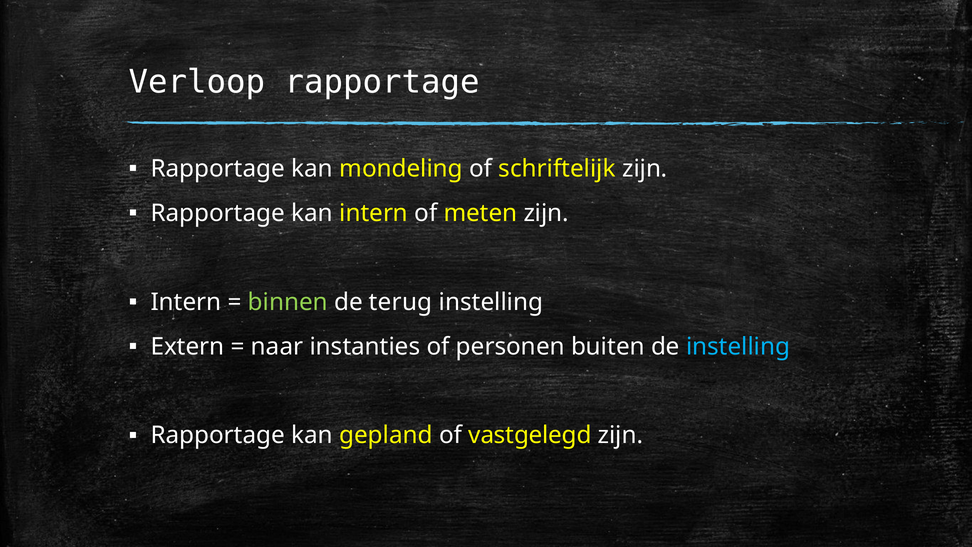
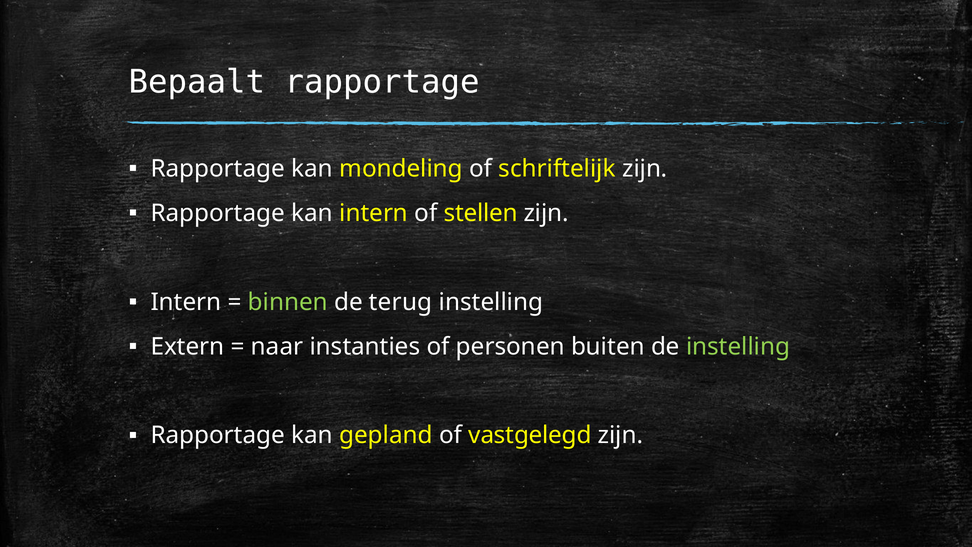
Verloop: Verloop -> Bepaalt (197, 82)
meten: meten -> stellen (481, 213)
instelling colour: light blue -> light green (738, 346)
